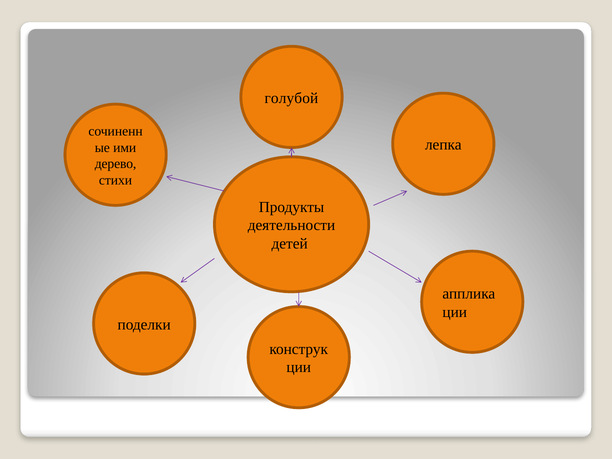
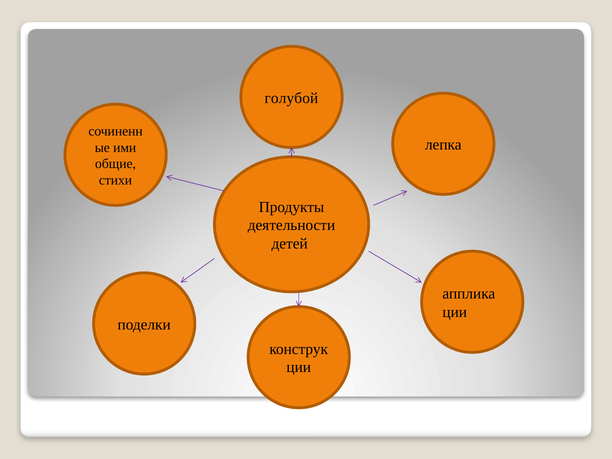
дерево: дерево -> общие (116, 164)
